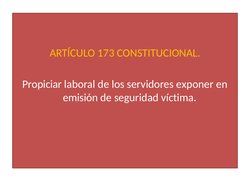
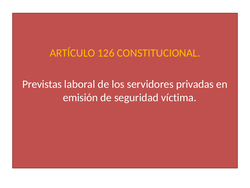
173: 173 -> 126 (106, 53)
Propiciar: Propiciar -> Previstas (42, 84)
exponer: exponer -> privadas (195, 84)
